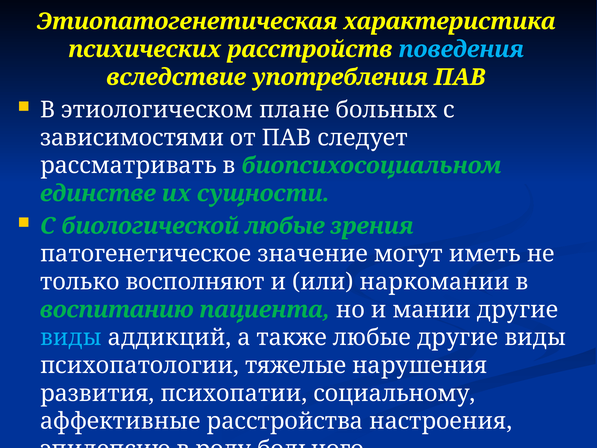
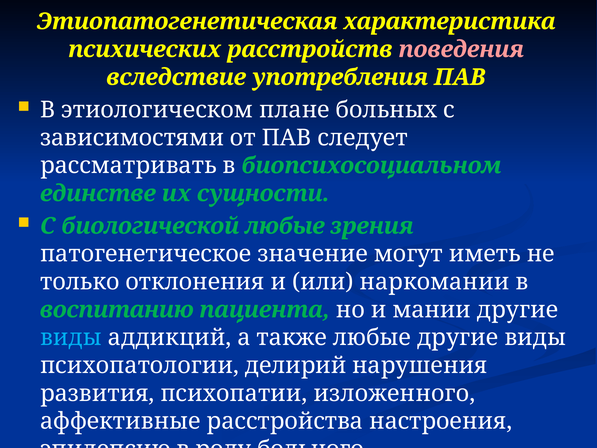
поведения colour: light blue -> pink (461, 49)
восполняют: восполняют -> отклонения (195, 282)
тяжелые: тяжелые -> делирий (296, 365)
социальному: социальному -> изложенного (394, 393)
